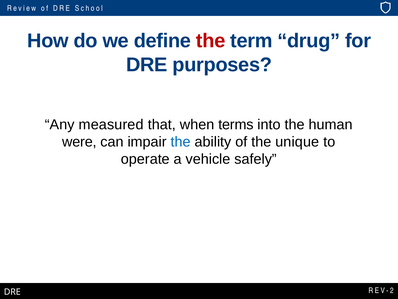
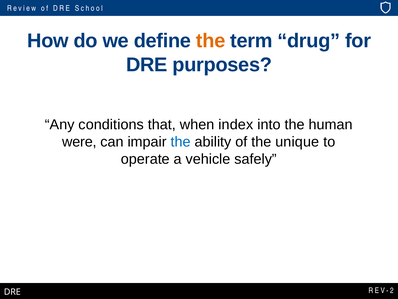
the colour: red -> orange (211, 41)
measured: measured -> conditions (111, 124)
terms: terms -> index (236, 124)
